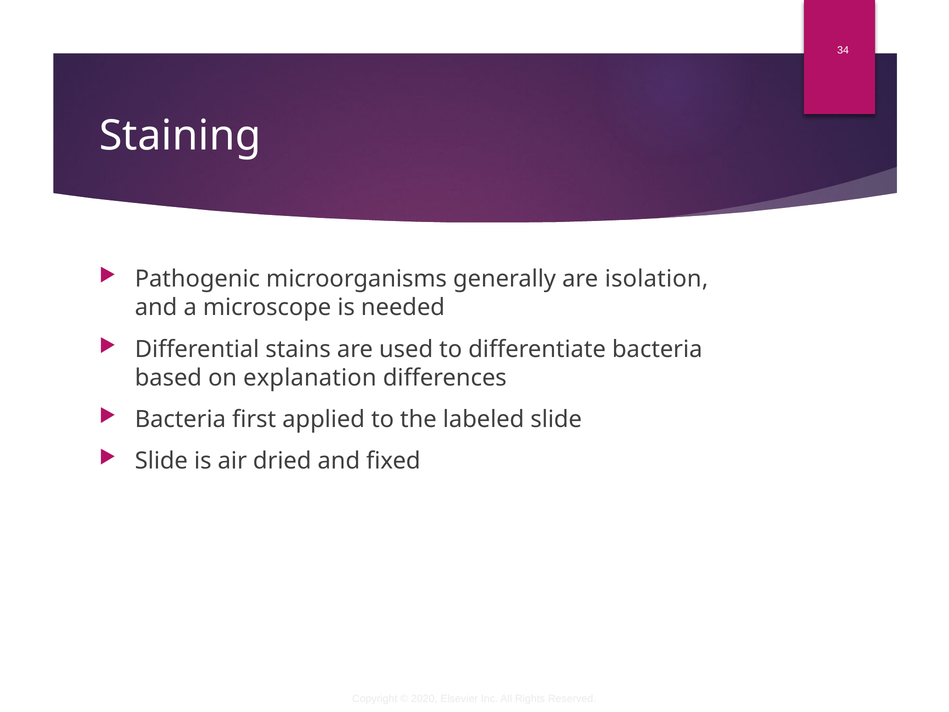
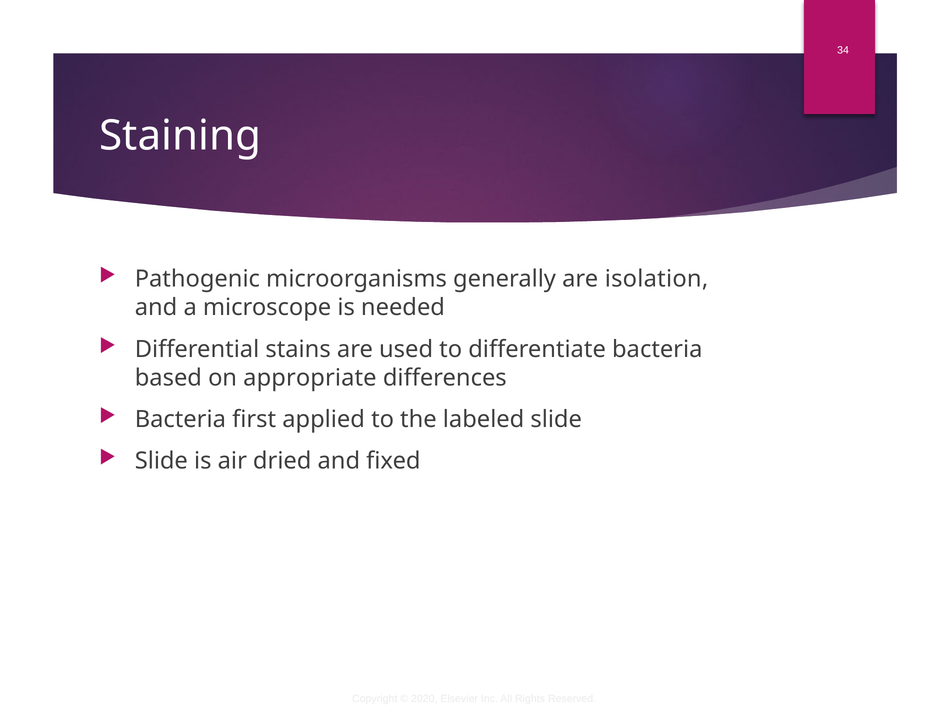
explanation: explanation -> appropriate (310, 378)
